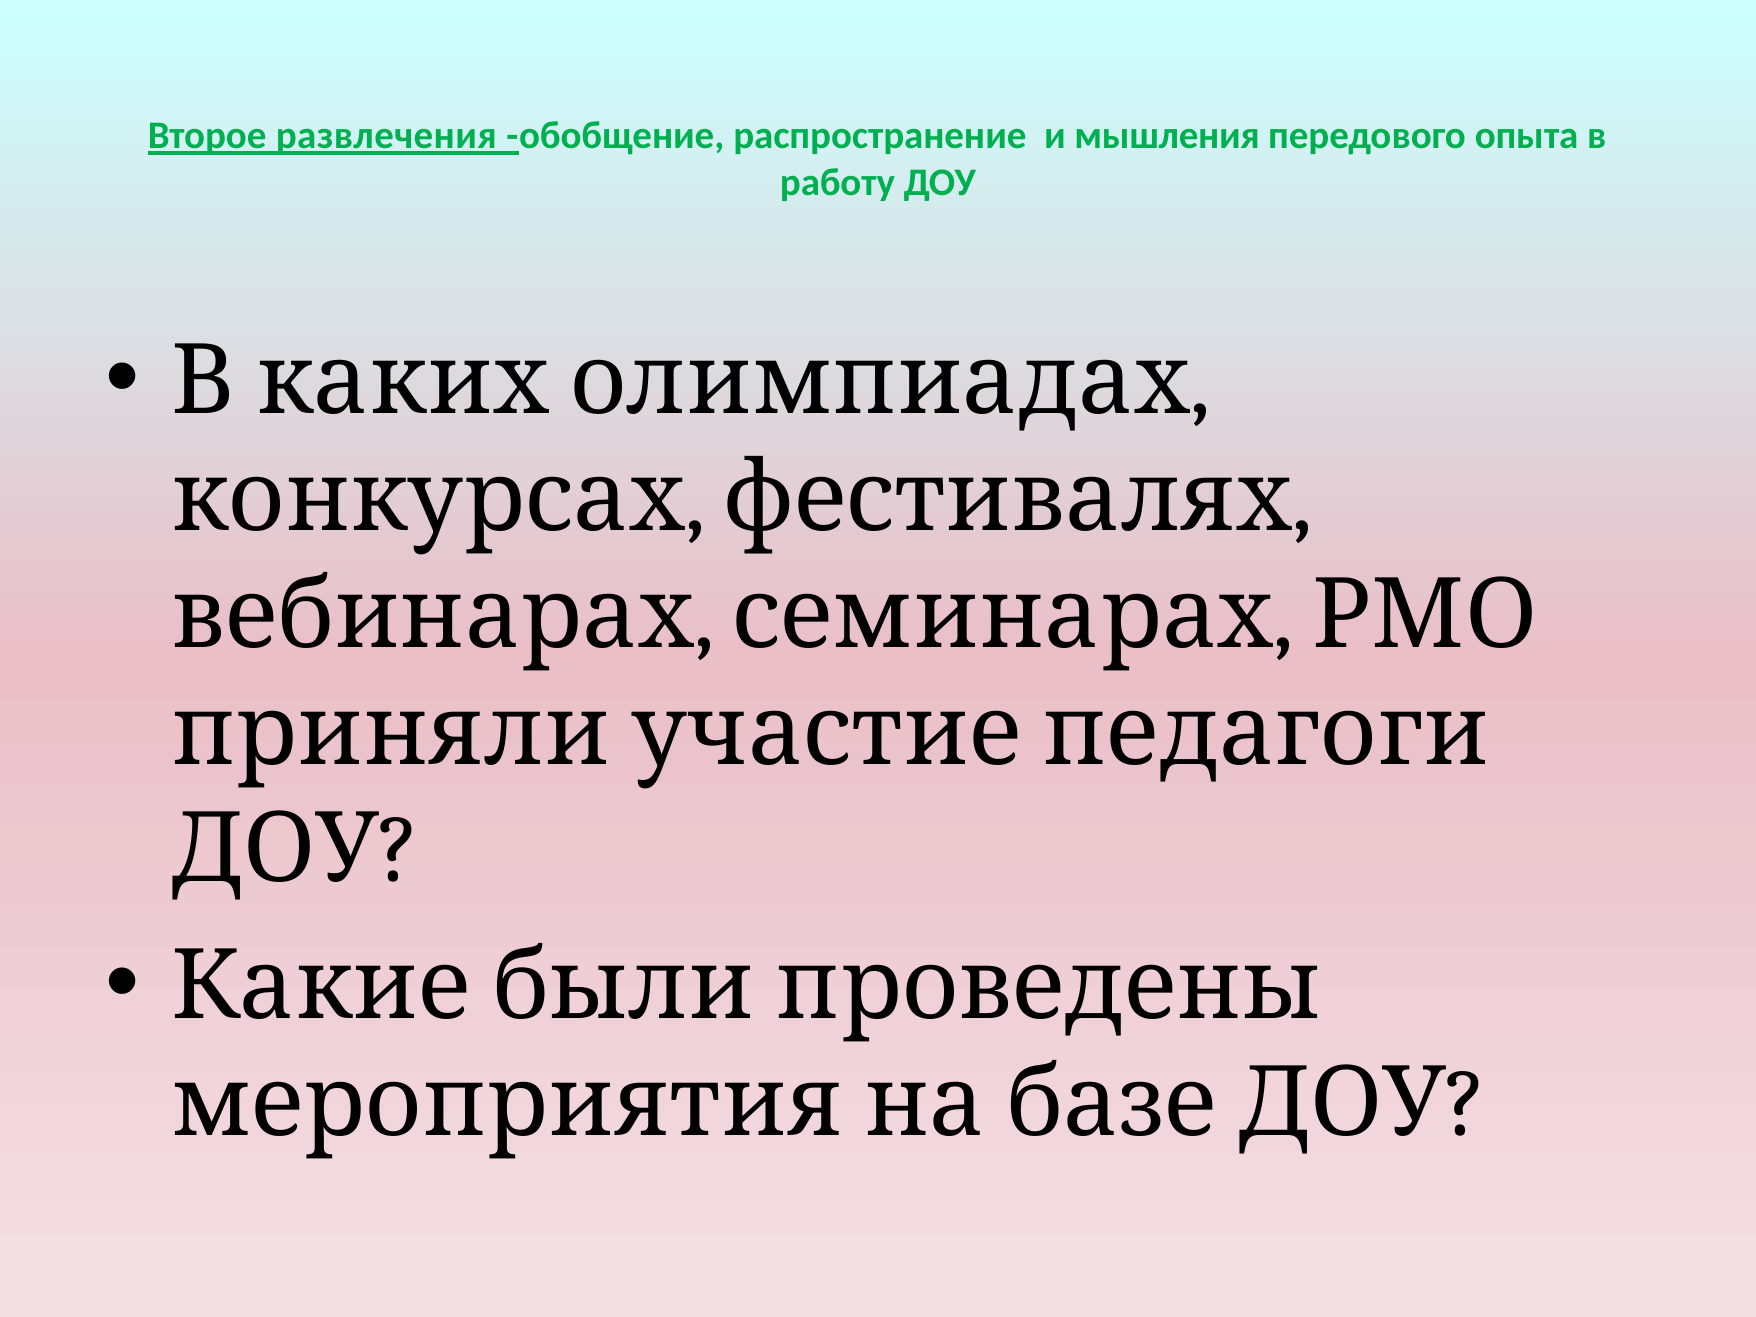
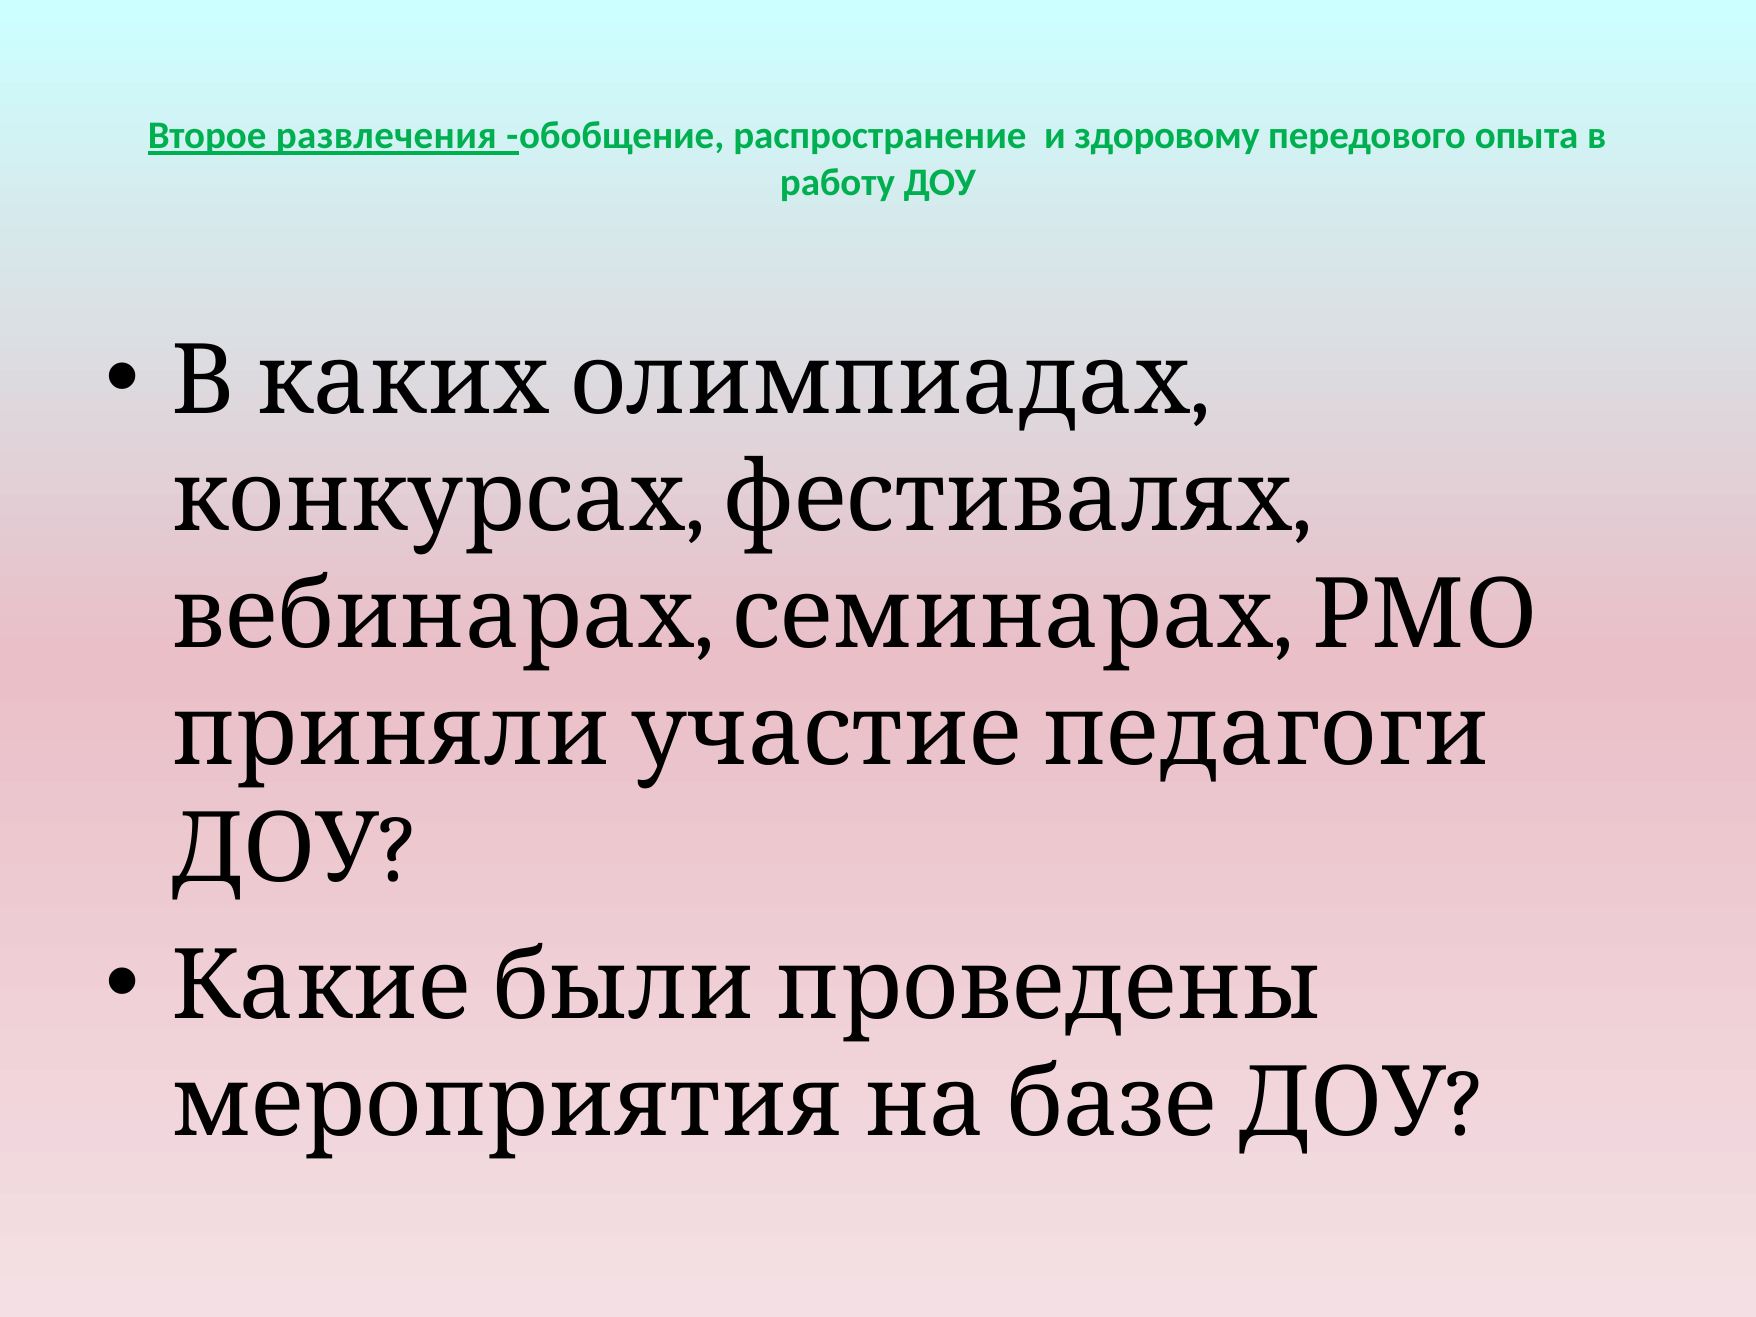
мышления: мышления -> здоровому (1167, 136)
